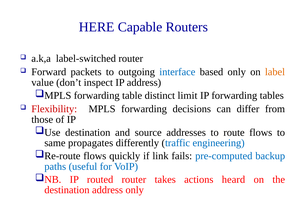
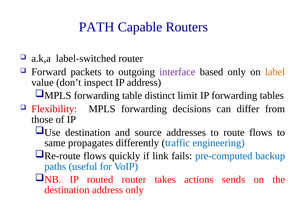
HERE: HERE -> PATH (97, 27)
interface colour: blue -> purple (177, 72)
heard: heard -> sends (233, 179)
